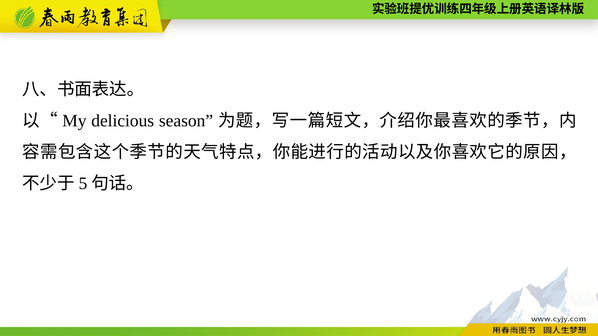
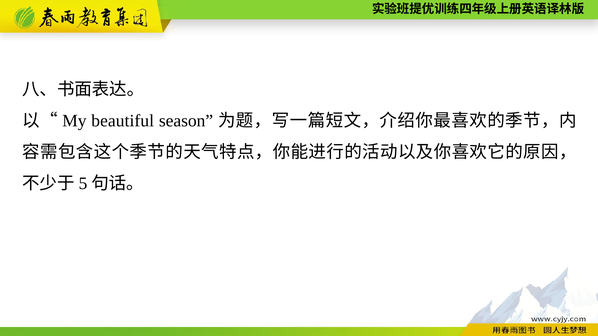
delicious: delicious -> beautiful (123, 121)
